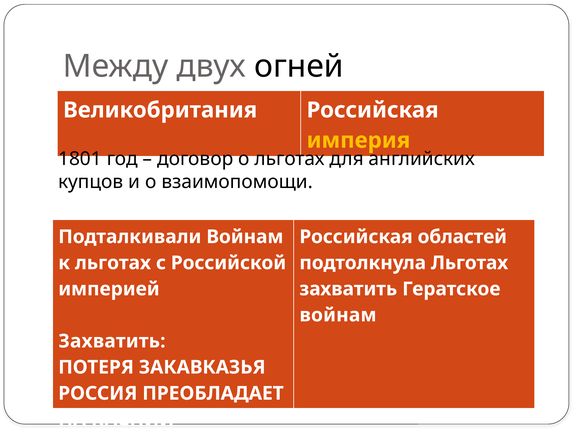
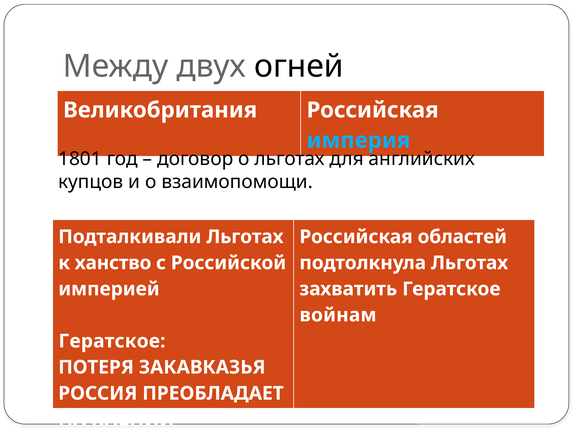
империя colour: yellow -> light blue (358, 140)
Подталкивали Войнам: Войнам -> Льготах (245, 237)
к льготах: льготах -> ханство (113, 263)
Захватить: Захватить -> Гератское (112, 341)
